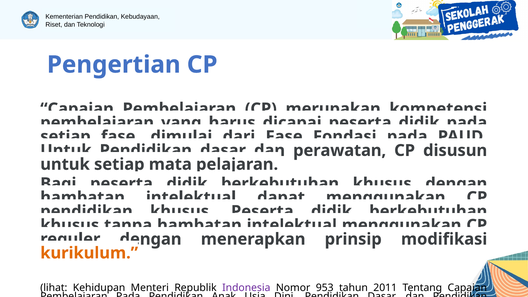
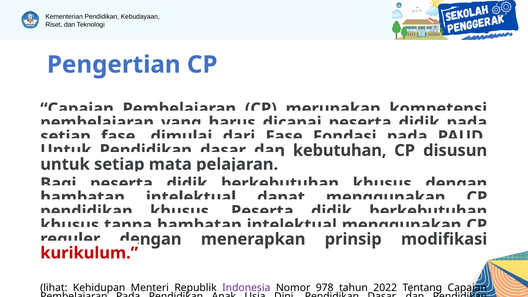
perawatan: perawatan -> kebutuhan (340, 150)
kurikulum colour: orange -> red (89, 253)
953: 953 -> 978 (325, 288)
2011: 2011 -> 2022 (385, 288)
